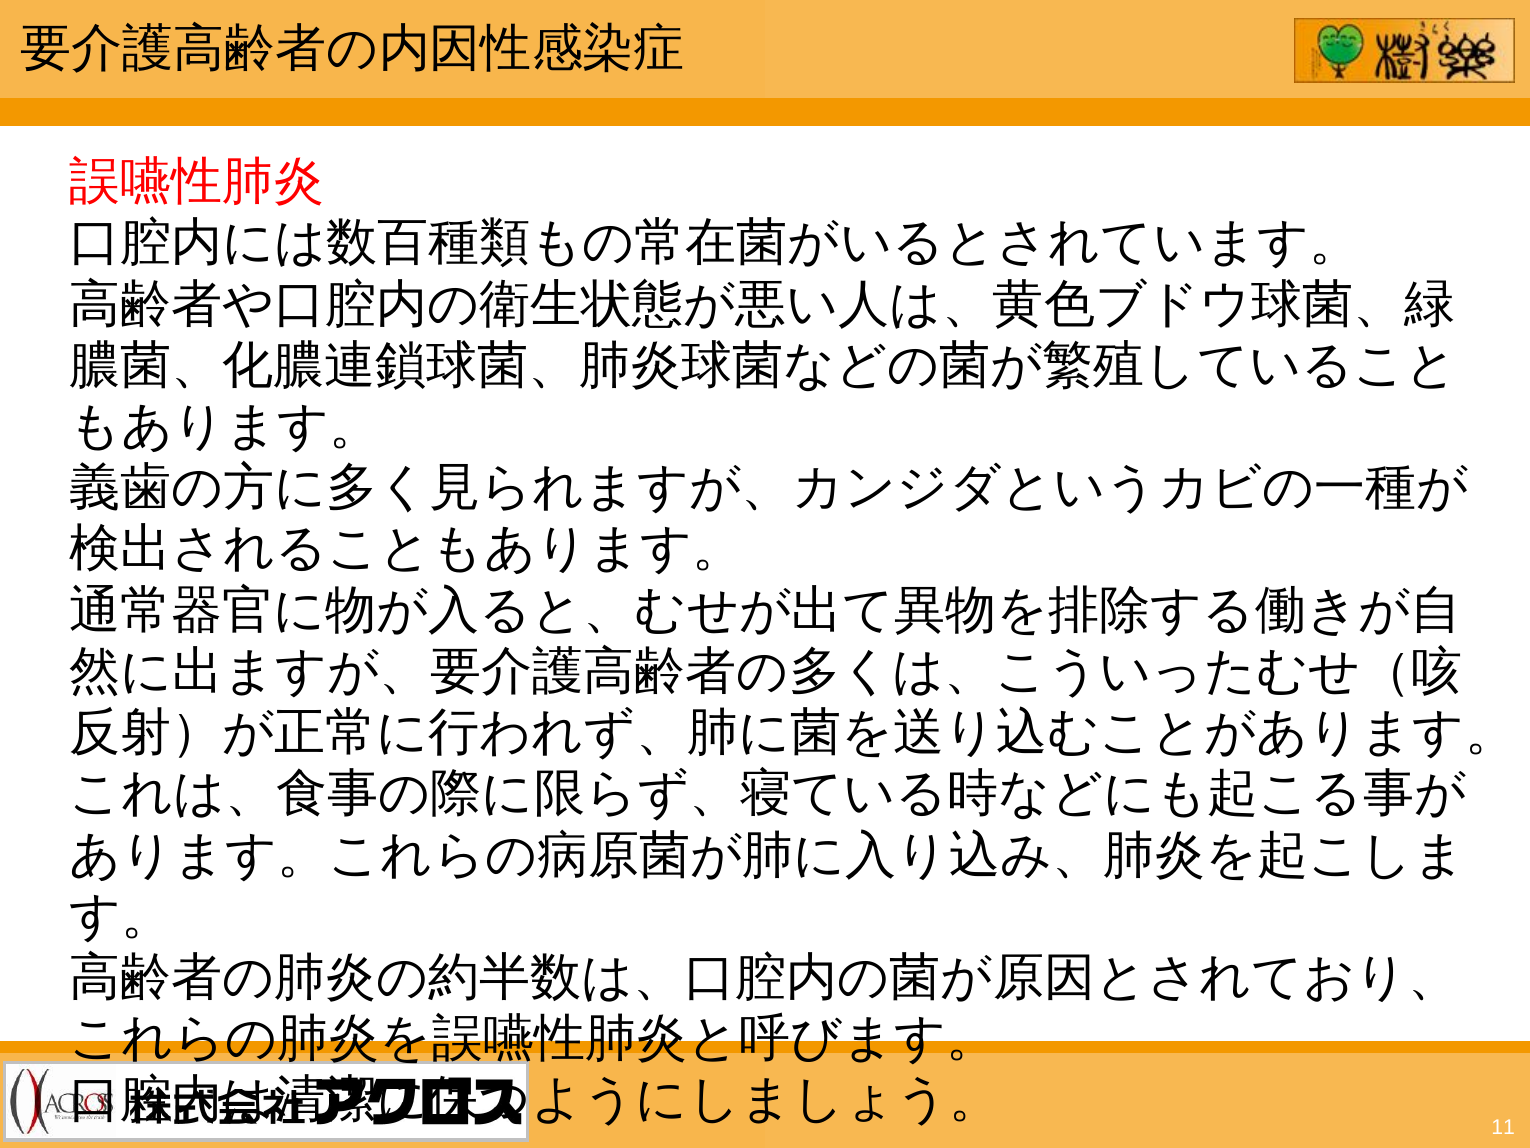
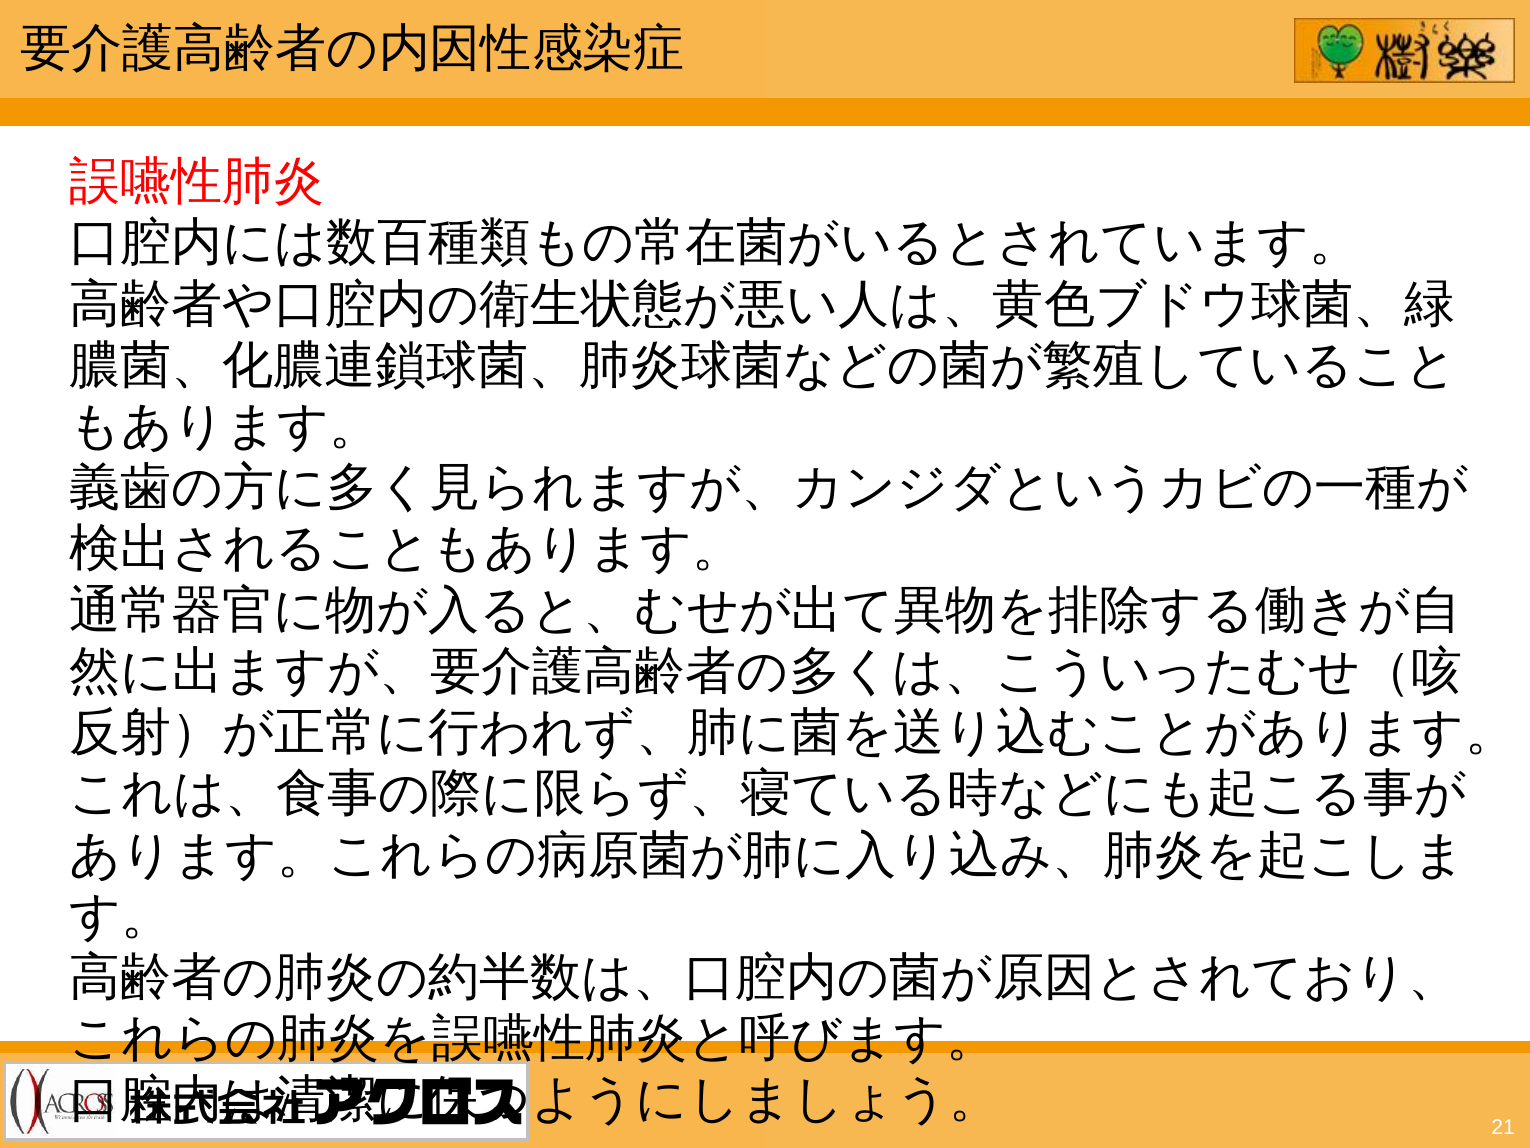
11: 11 -> 21 (1503, 1127)
